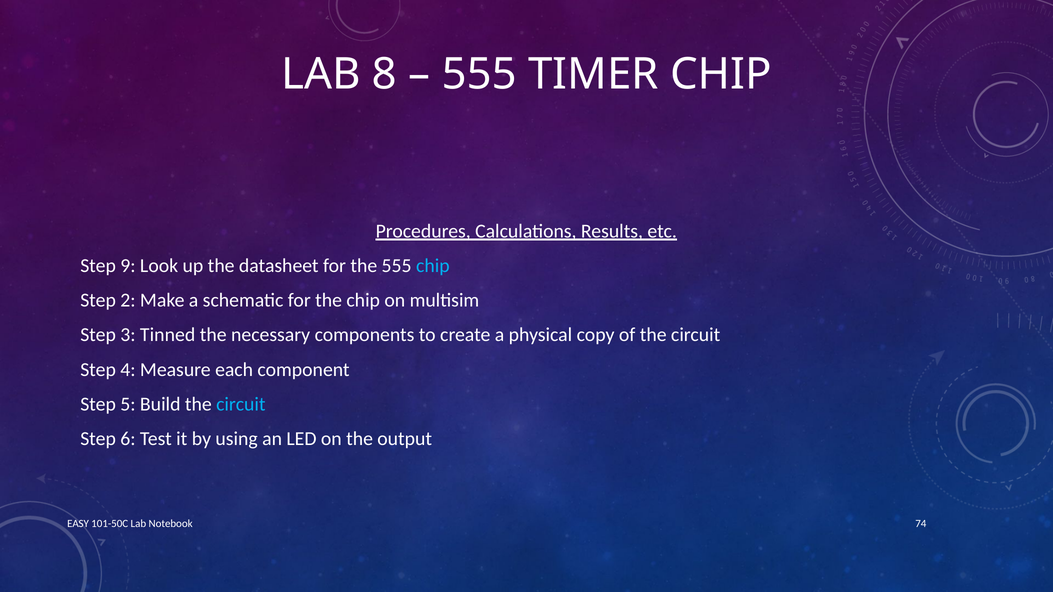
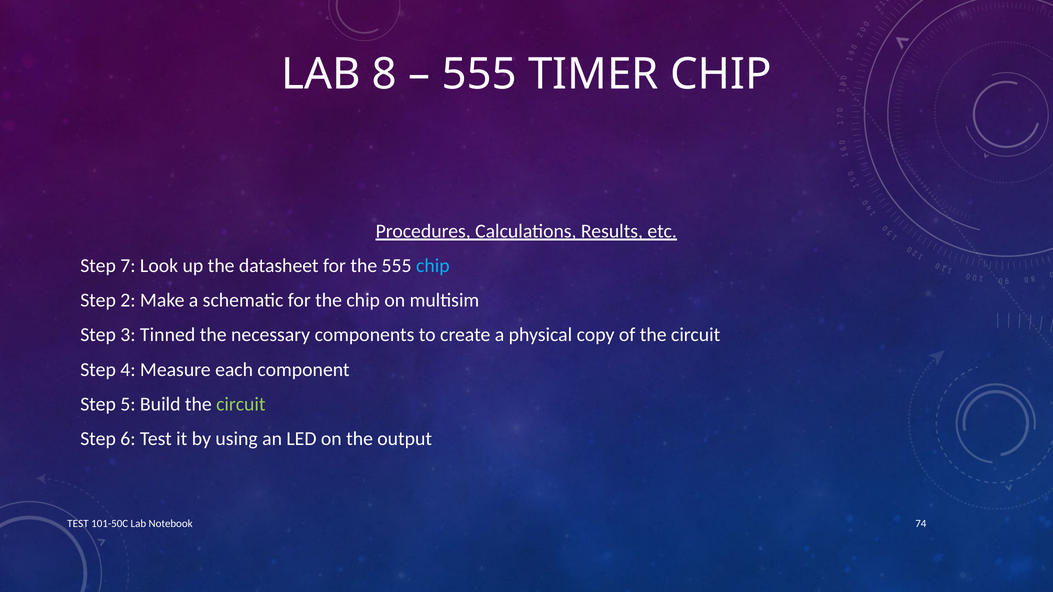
9: 9 -> 7 (128, 266)
circuit colour: light blue -> light green (241, 404)
EASY: EASY -> TEST (78, 524)
